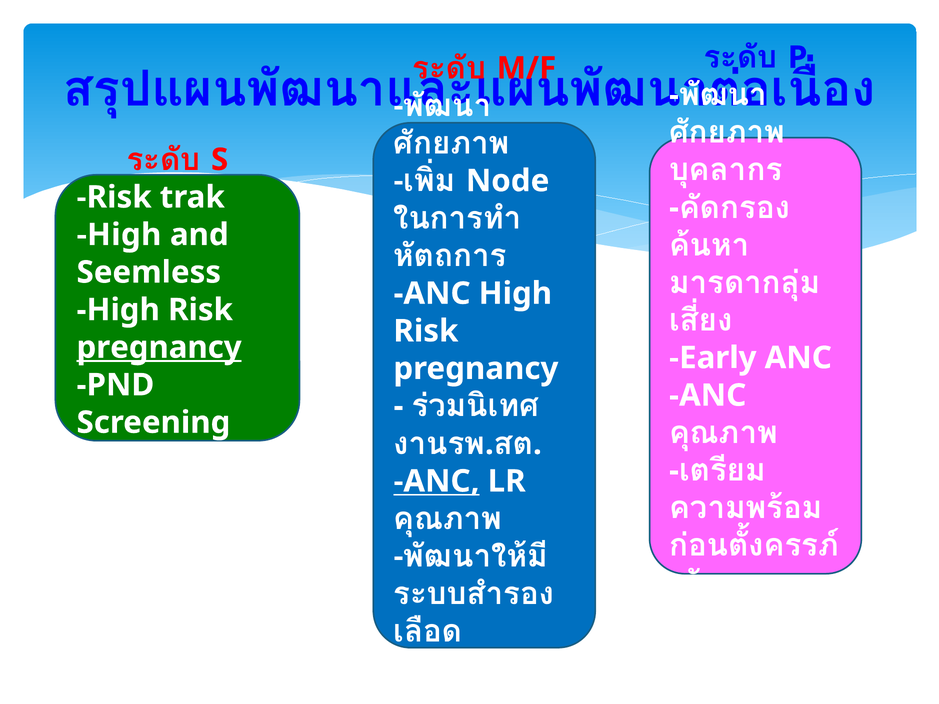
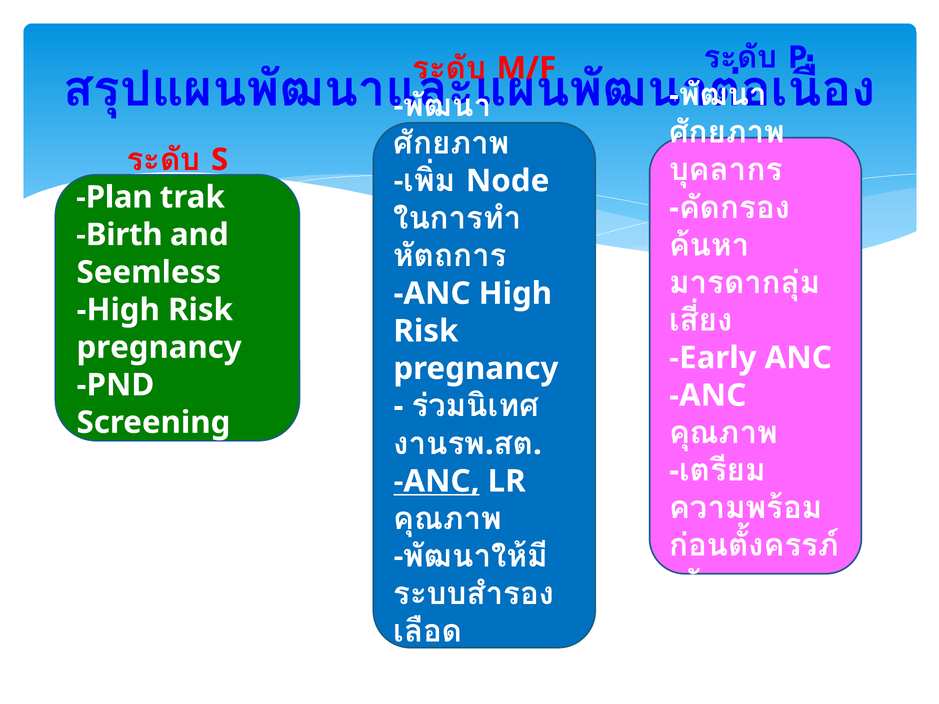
Risk: Risk -> Plan (114, 197)
High: High -> Birth (119, 235)
pregnancy underline: present -> none (159, 348)
